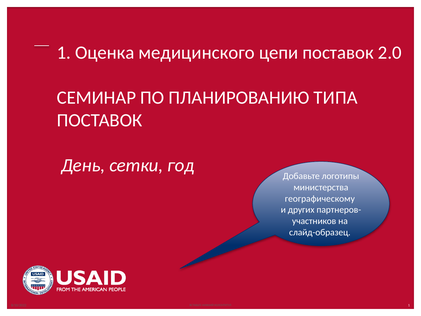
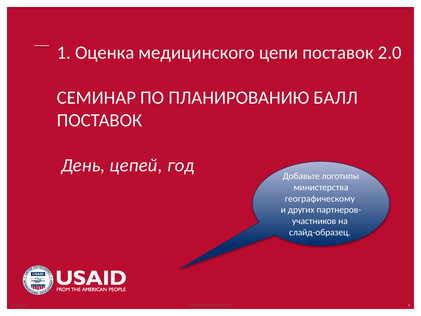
ТИПА: ТИПА -> БАЛЛ (336, 98)
сетки: сетки -> цепей (136, 165)
